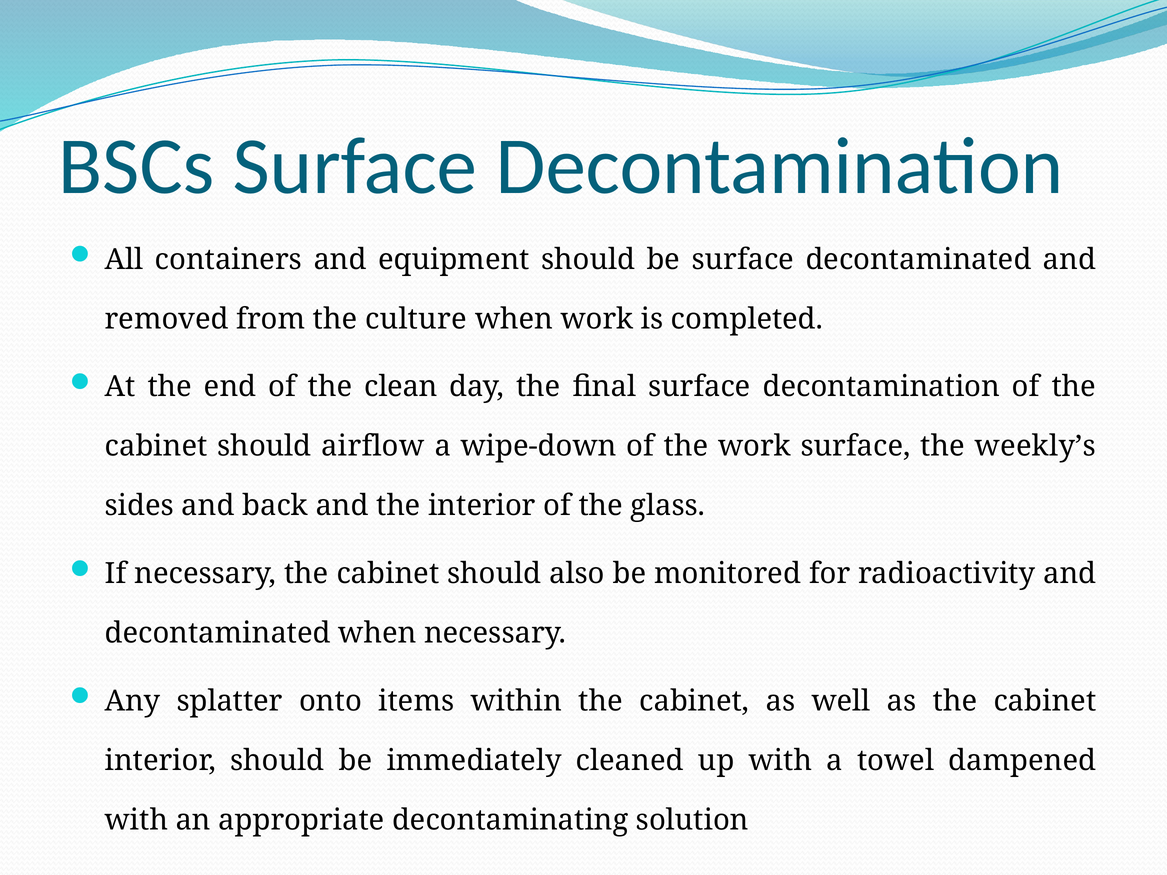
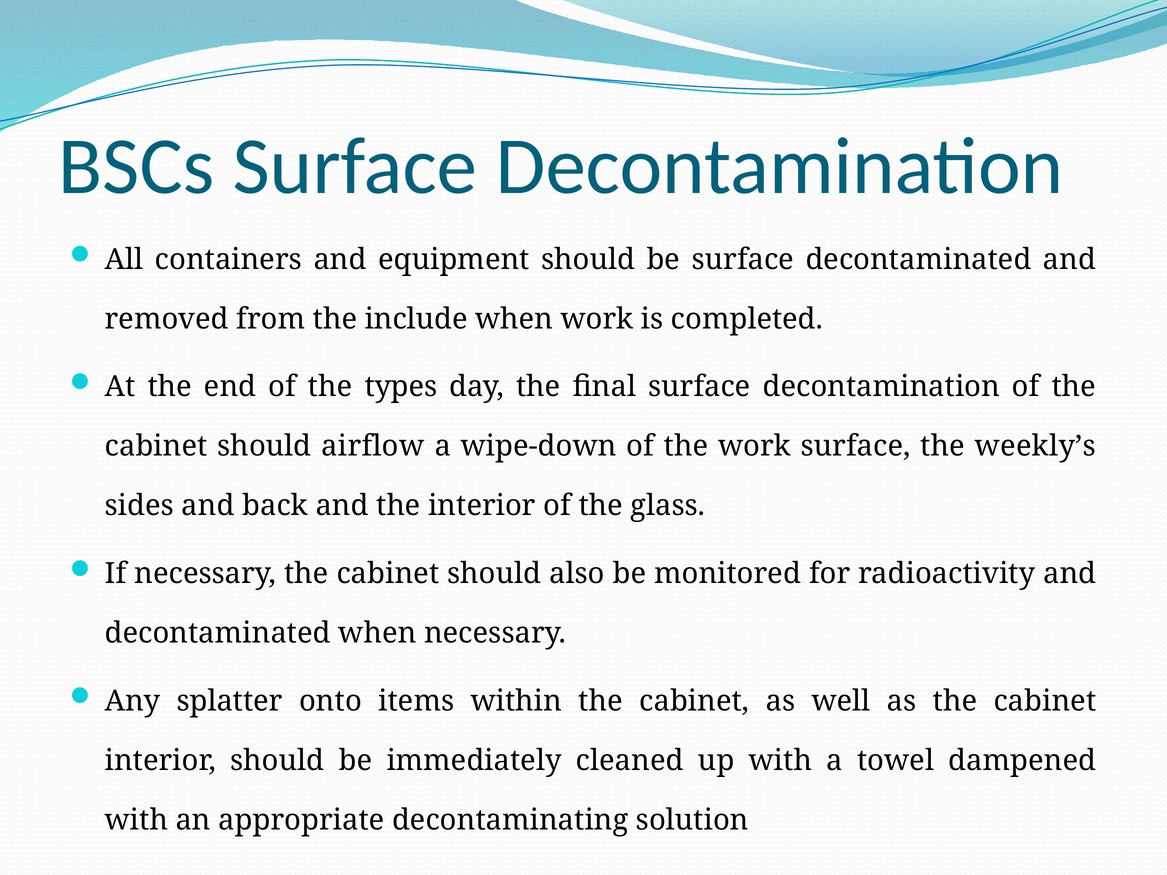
culture: culture -> include (416, 319)
clean: clean -> types (401, 387)
